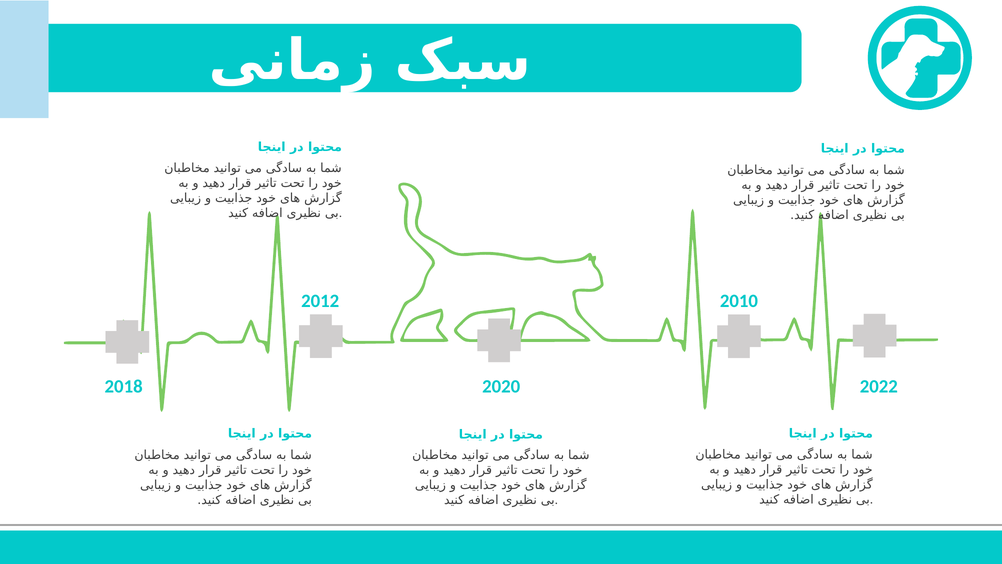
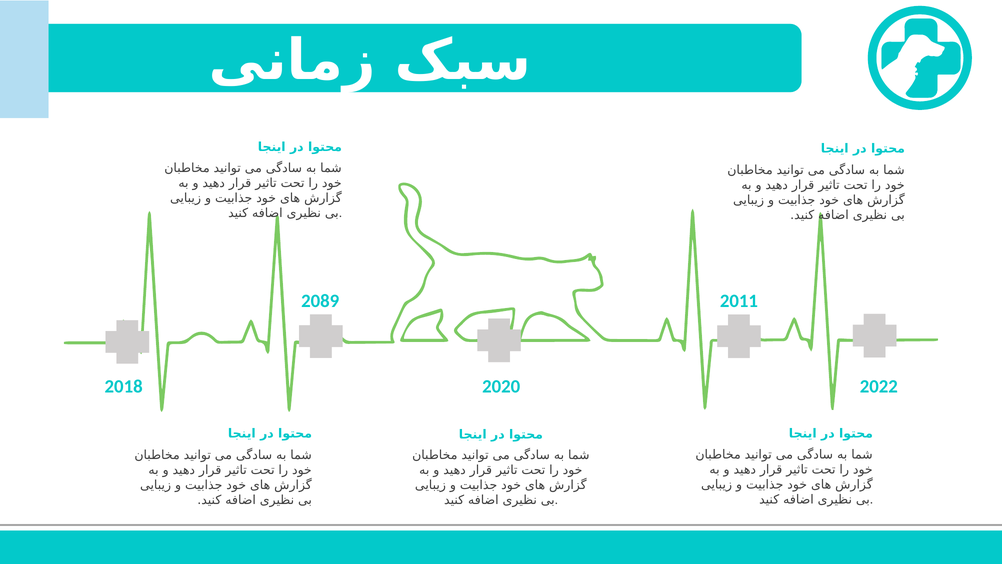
2012: 2012 -> 2089 (320, 301)
2010: 2010 -> 2011 (739, 301)
